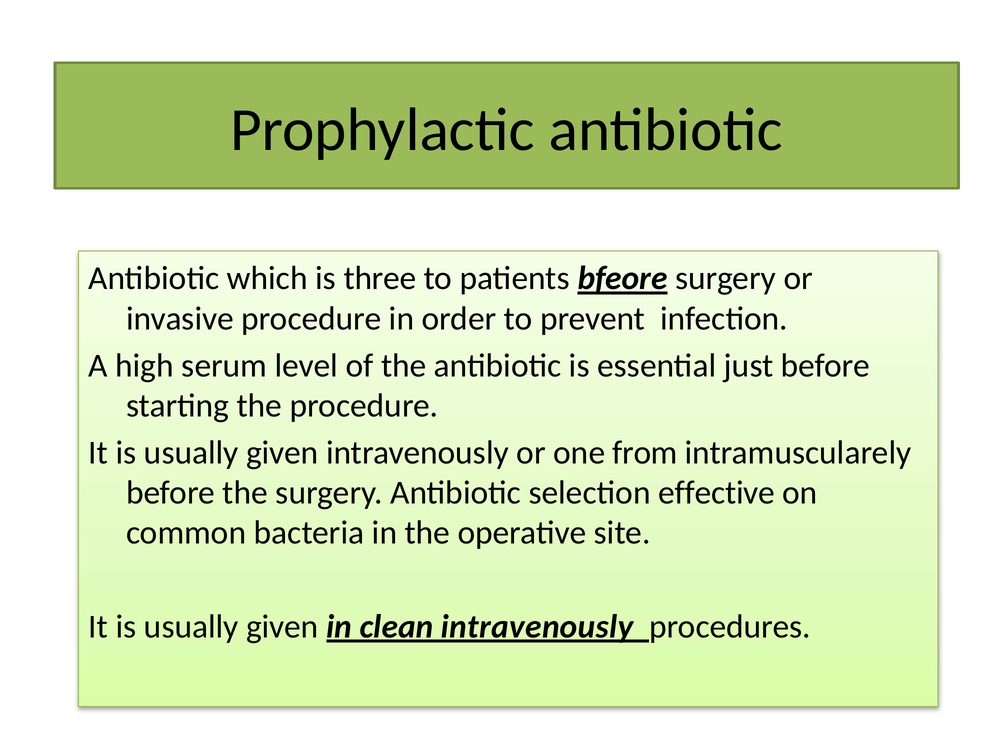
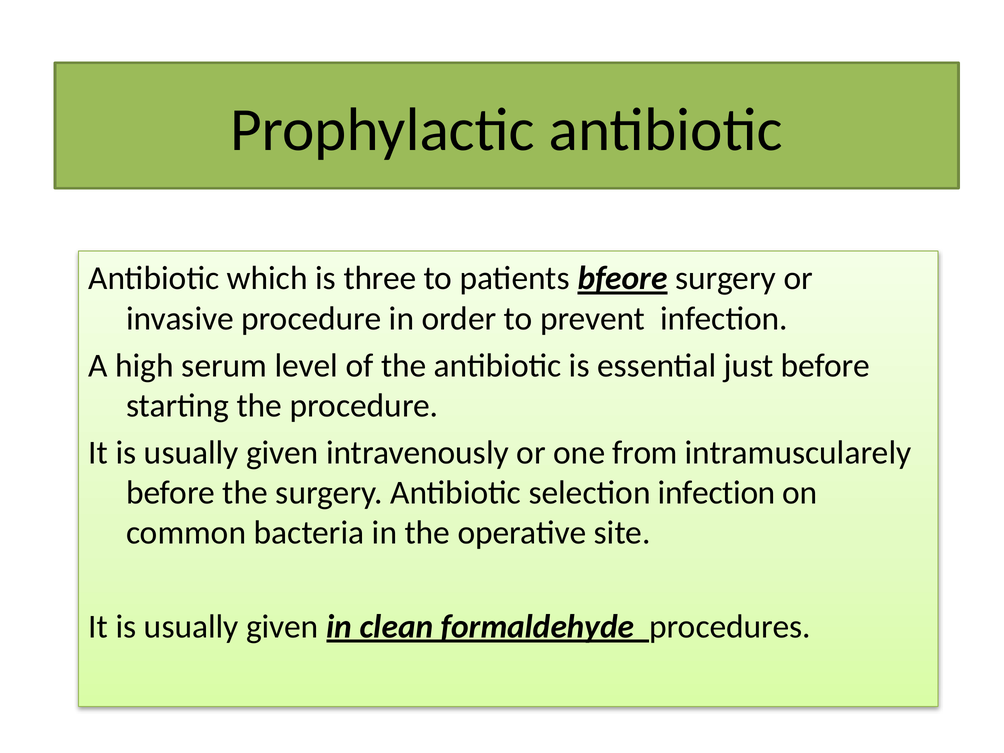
selection effective: effective -> infection (717, 493)
clean intravenously: intravenously -> formaldehyde (537, 626)
